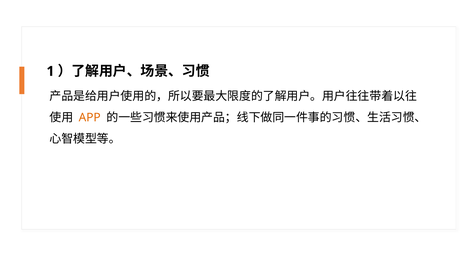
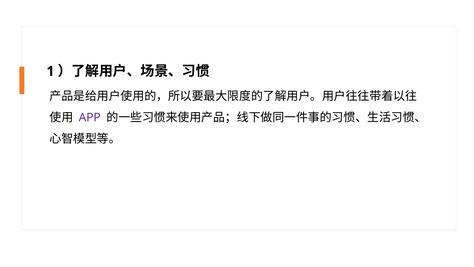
APP colour: orange -> purple (90, 117)
